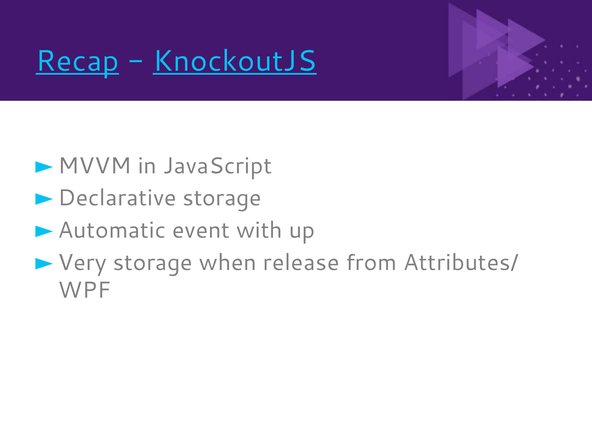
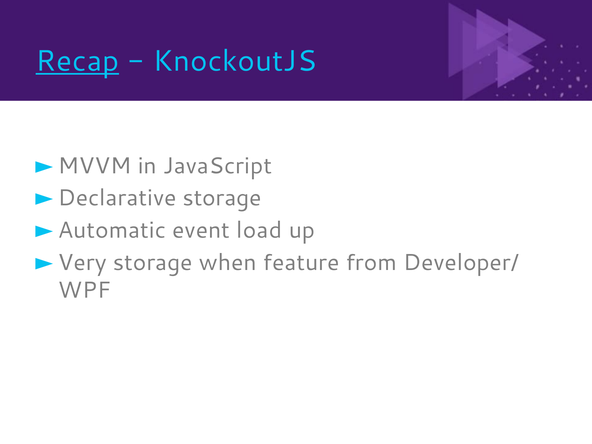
KnockoutJS underline: present -> none (235, 61)
with: with -> load (259, 230)
release: release -> feature (301, 263)
Attributes/: Attributes/ -> Developer/ (461, 263)
